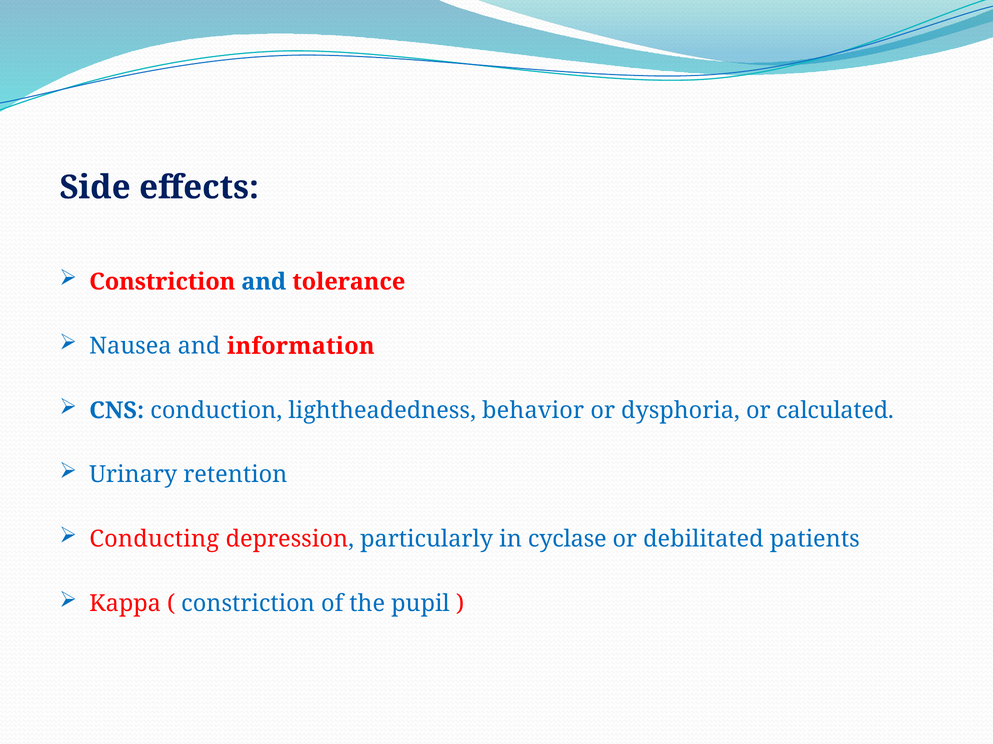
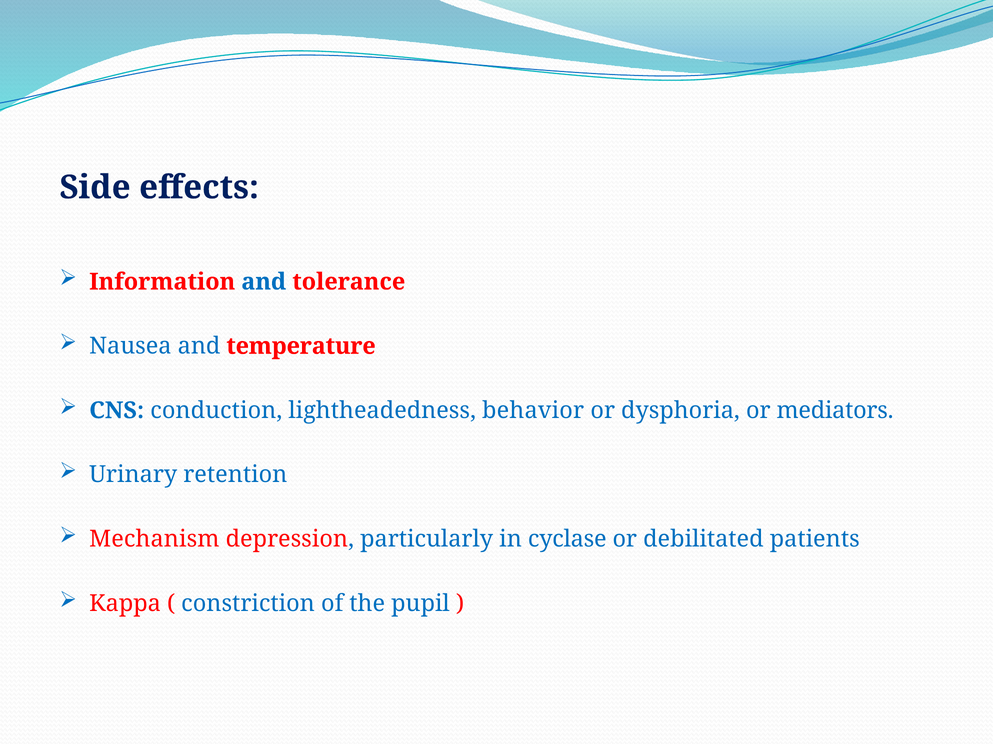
Constriction: Constriction -> Information (162, 282)
information: information -> temperature (301, 346)
calculated: calculated -> mediators (835, 411)
Conducting: Conducting -> Mechanism (154, 540)
